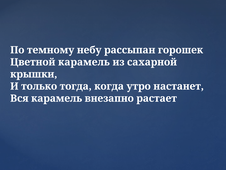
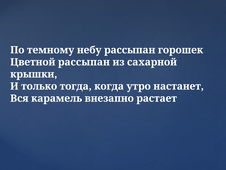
Цветной карамель: карамель -> рассыпан (84, 62)
